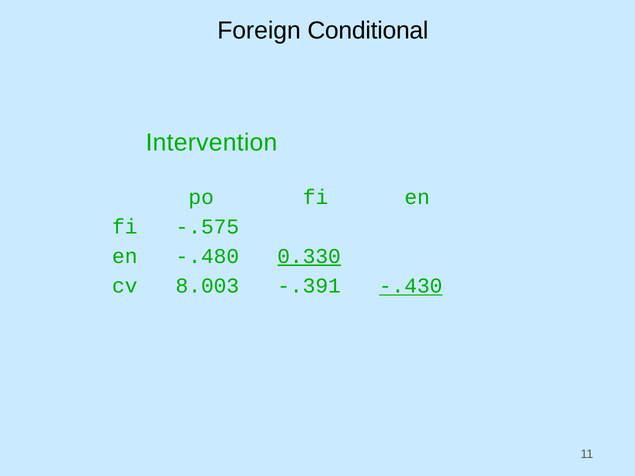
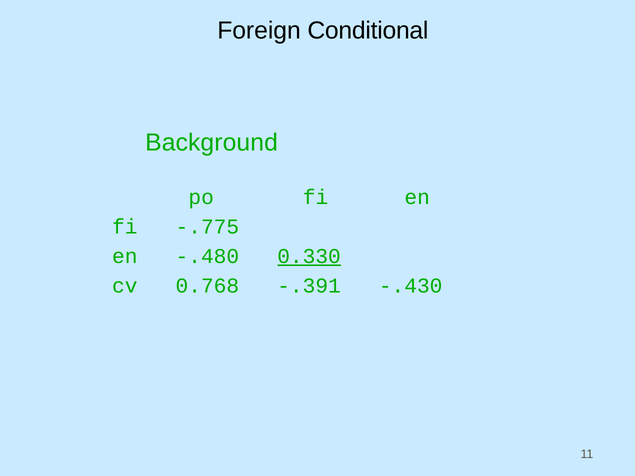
Intervention: Intervention -> Background (212, 143)
-.575: -.575 -> -.775 (207, 227)
8.003: 8.003 -> 0.768 (207, 286)
-.430 underline: present -> none (411, 286)
